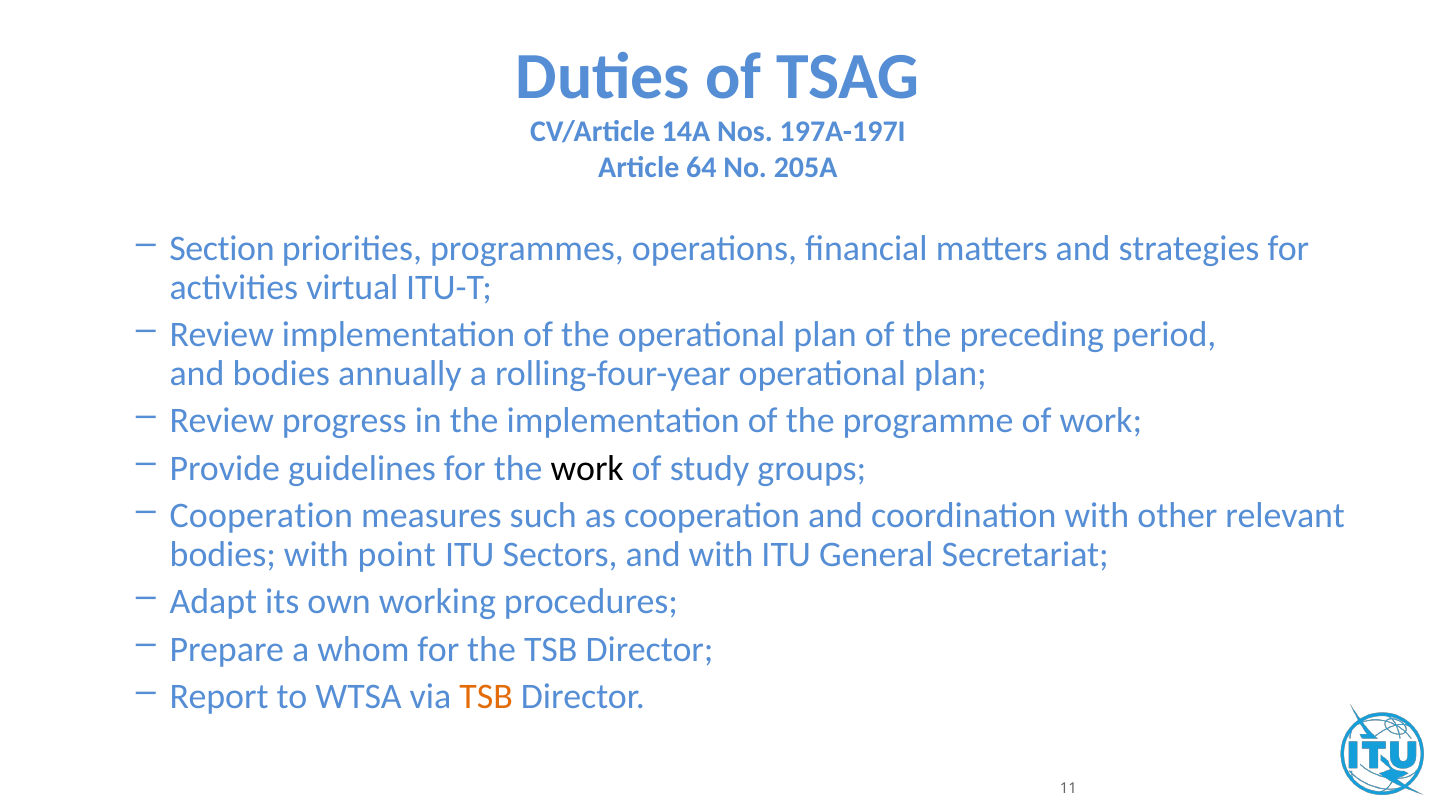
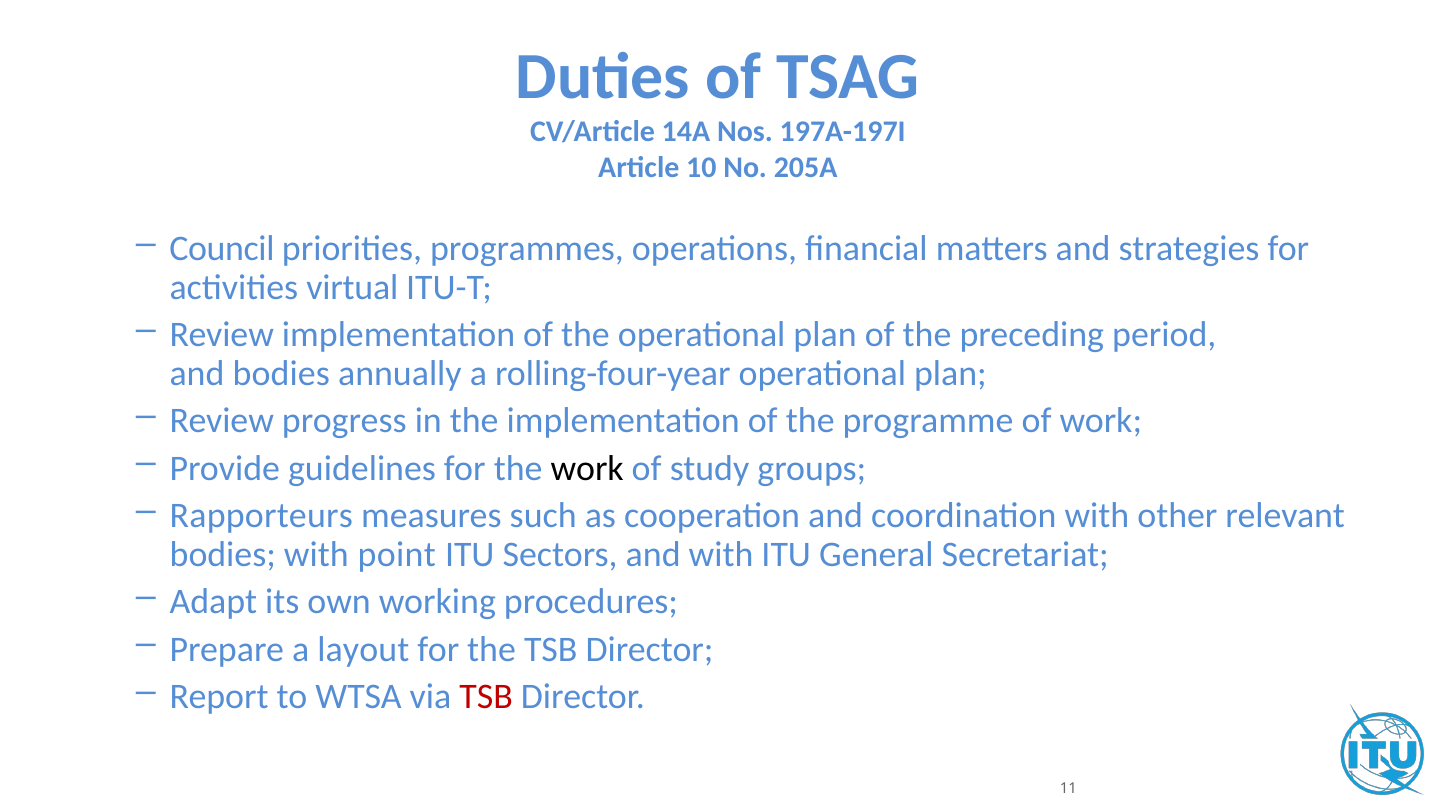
64: 64 -> 10 (701, 168)
Section: Section -> Council (222, 249)
Cooperation: Cooperation -> Rapporteurs (261, 516)
whom: whom -> layout (363, 649)
TSB colour: orange -> red (486, 696)
